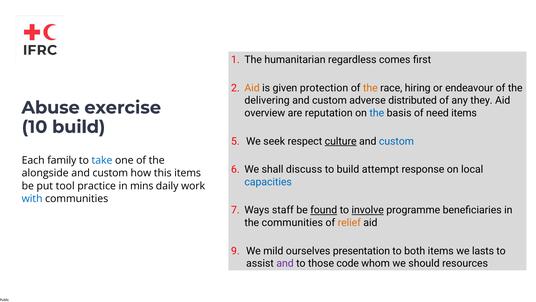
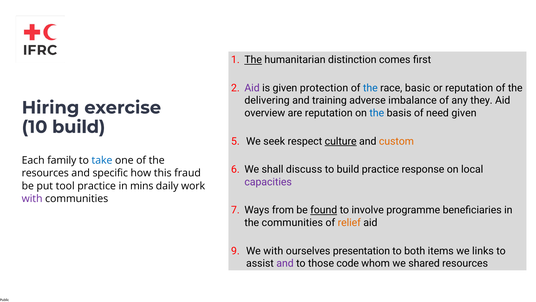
The underline: none -> present (253, 60)
regardless: regardless -> distinction (352, 60)
Aid colour: orange -> purple (252, 88)
the colour: orange -> blue (370, 88)
hiring: hiring -> basic (418, 88)
or endeavour: endeavour -> reputation (469, 88)
custom: custom -> training (329, 100)
distributed: distributed -> imbalance (412, 100)
Abuse: Abuse -> Hiring (51, 107)
need items: items -> given (464, 113)
custom colour: blue -> orange (396, 141)
build attempt: attempt -> practice (380, 169)
alongside: alongside -> resources (45, 173)
custom: custom -> specific (110, 173)
this items: items -> fraud (188, 173)
capacities colour: blue -> purple (268, 182)
with colour: blue -> purple (32, 198)
staff: staff -> from (283, 210)
involve underline: present -> none (368, 210)
We mild: mild -> with (273, 251)
lasts: lasts -> links (483, 251)
should: should -> shared (424, 263)
